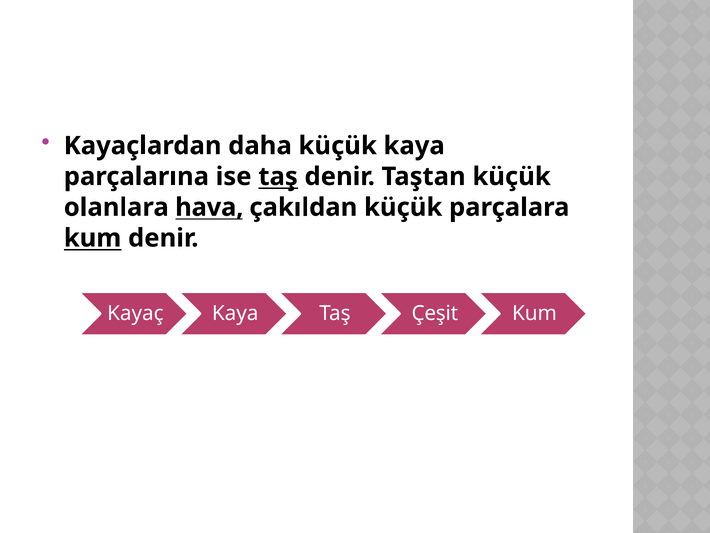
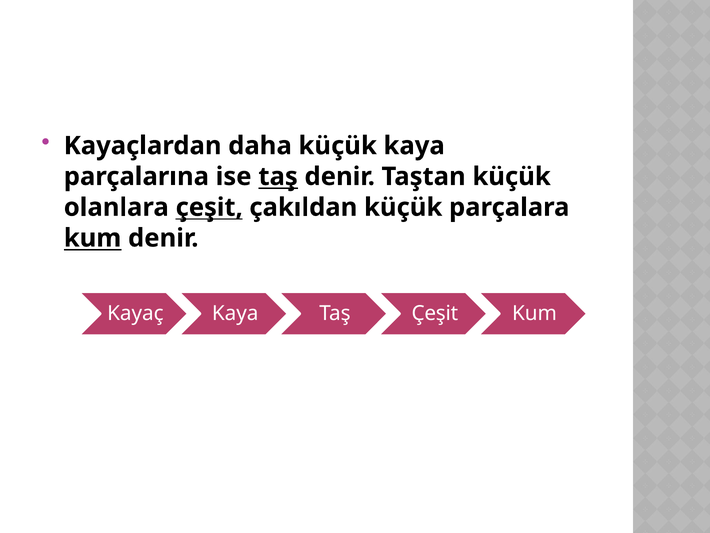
olanlara hava: hava -> çeşit (209, 207)
